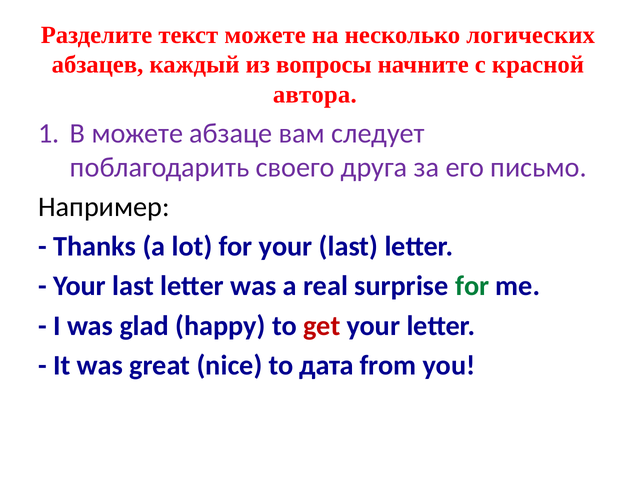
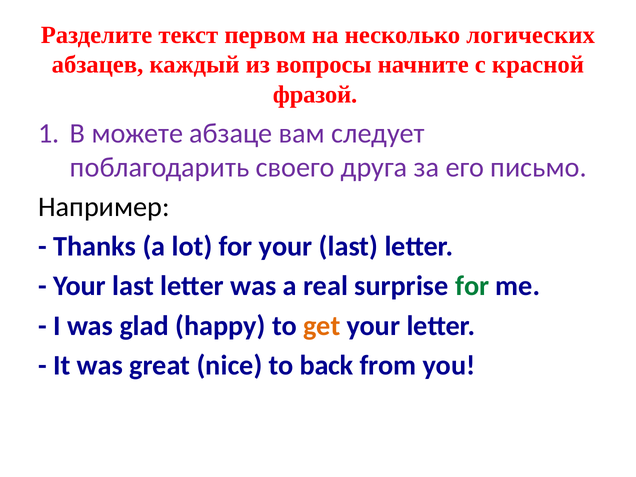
текст можете: можете -> первом (265, 35)
автора: автора -> фразой (315, 95)
get colour: red -> orange (322, 326)
дата: дата -> back (327, 365)
